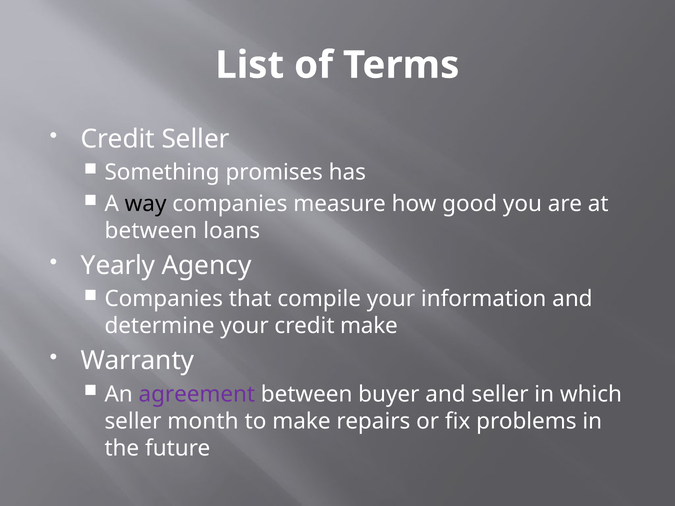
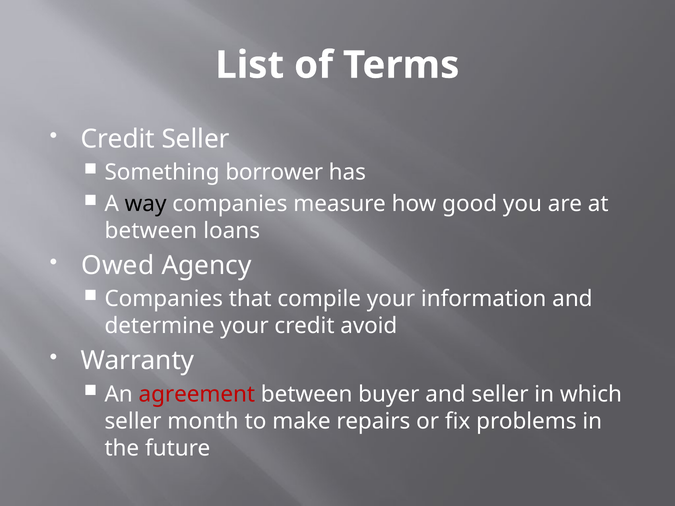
promises: promises -> borrower (274, 172)
Yearly: Yearly -> Owed (118, 266)
credit make: make -> avoid (369, 326)
agreement colour: purple -> red (197, 394)
